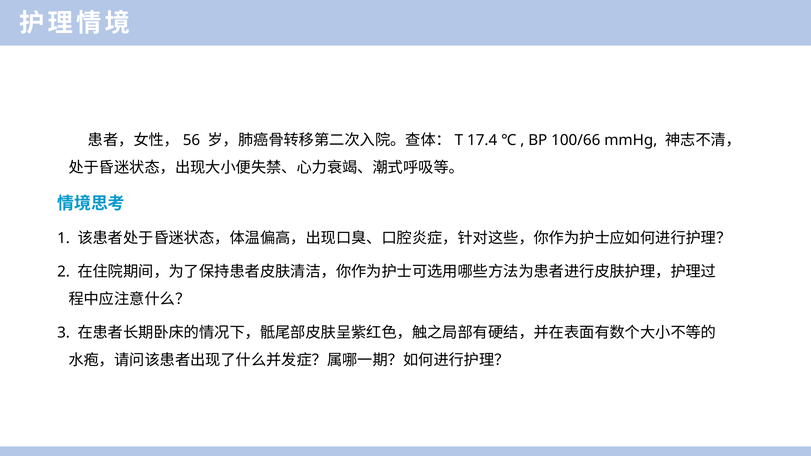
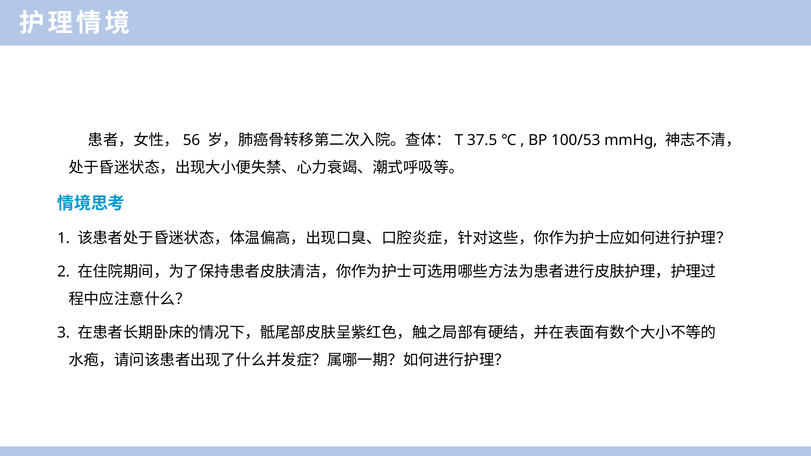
17.4: 17.4 -> 37.5 (482, 140)
100/66: 100/66 -> 100/53 (576, 140)
